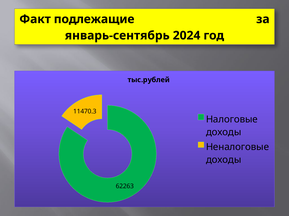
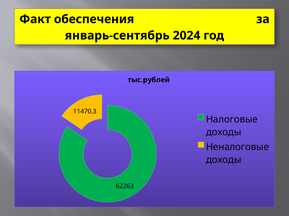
подлежащие: подлежащие -> обеспечения (94, 19)
